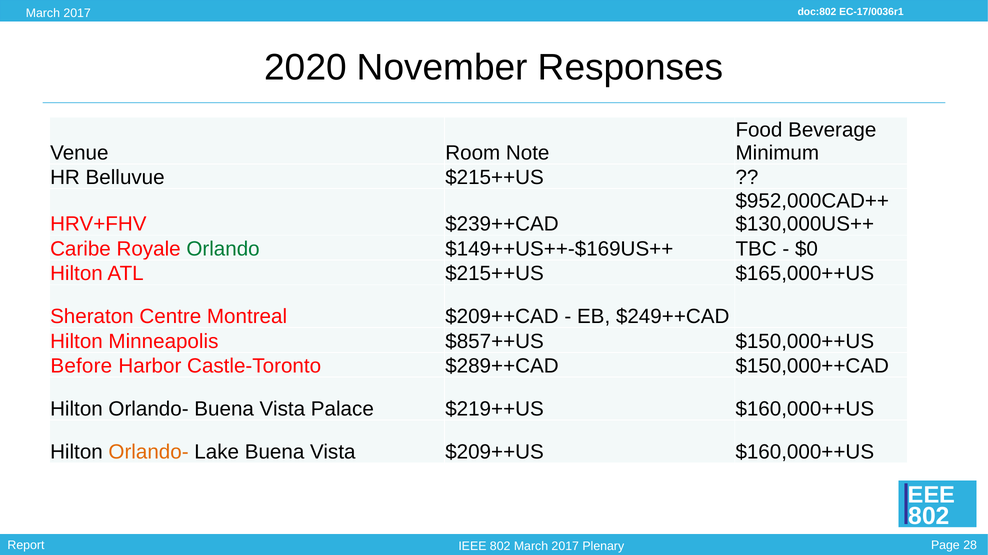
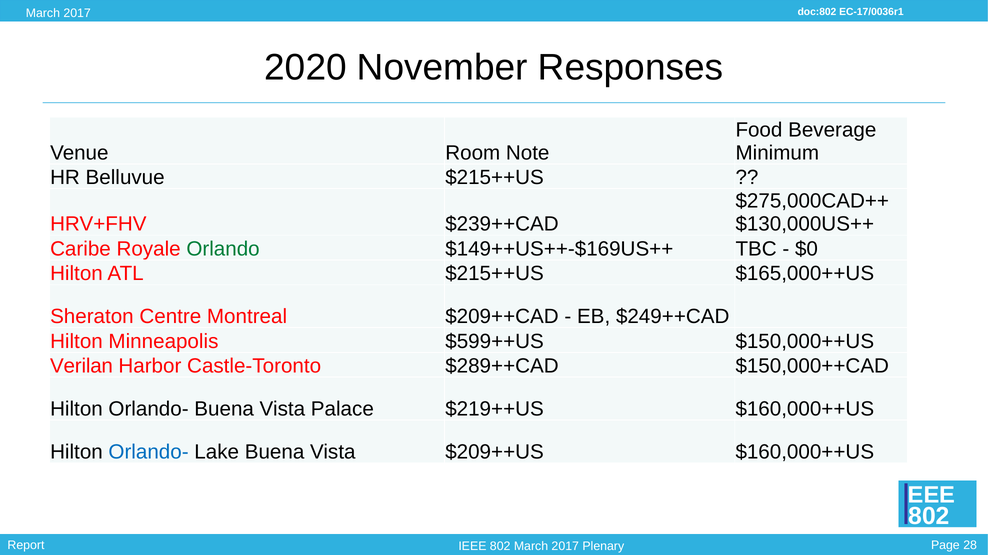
$952,000CAD++: $952,000CAD++ -> $275,000CAD++ (812, 201)
$857++US: $857++US -> $599++US (495, 342)
Before: Before -> Verilan (82, 367)
Orlando- colour: orange -> blue (149, 452)
